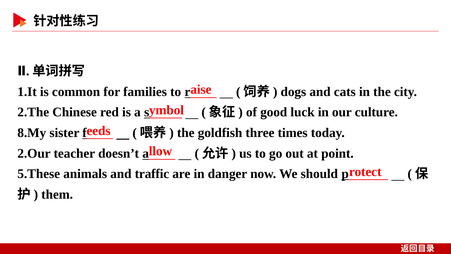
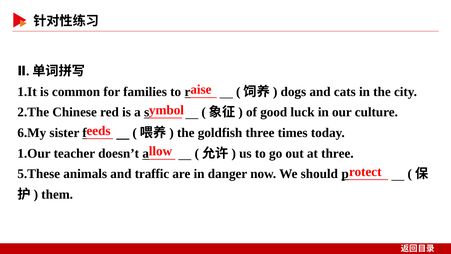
8.My: 8.My -> 6.My (32, 133)
2.Our: 2.Our -> 1.Our (34, 153)
at point: point -> three (337, 153)
